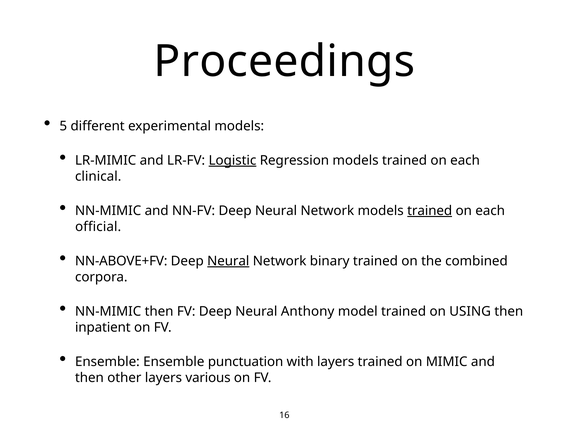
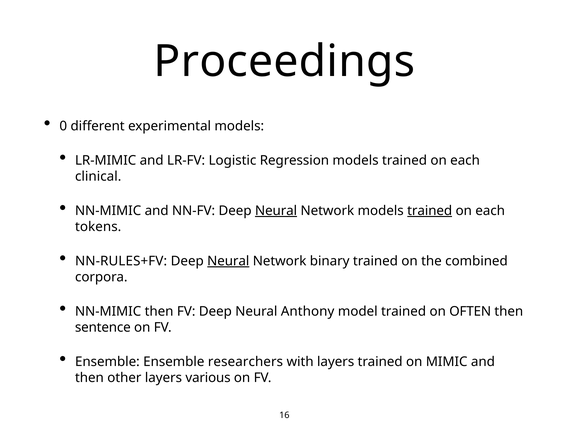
5: 5 -> 0 (63, 126)
Logistic underline: present -> none (232, 160)
Neural underline: none -> present (276, 211)
official: official -> tokens (98, 227)
NN-ABOVE+FV: NN-ABOVE+FV -> NN-RULES+FV (121, 261)
USING: USING -> OFTEN (470, 311)
inpatient: inpatient -> sentence (103, 327)
punctuation: punctuation -> researchers (245, 362)
